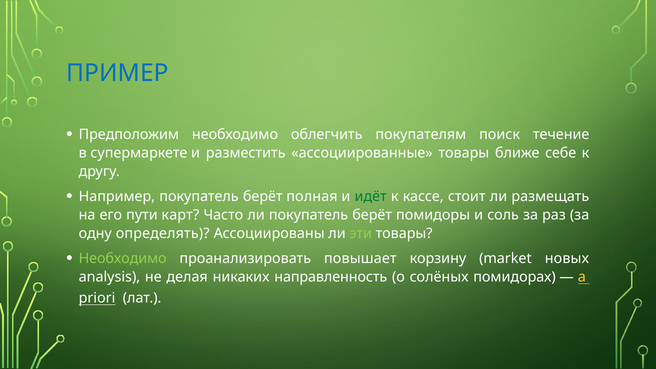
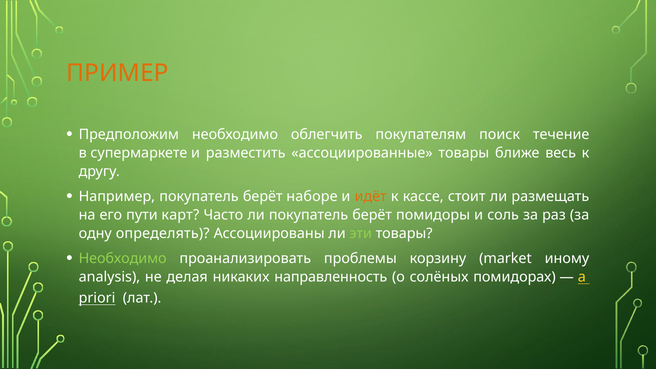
ПРИМЕР colour: blue -> orange (118, 73)
себе: себе -> весь (561, 153)
полная: полная -> наборе (312, 196)
идёт colour: green -> orange (371, 196)
повышает: повышает -> проблемы (360, 258)
новых: новых -> иному (567, 258)
